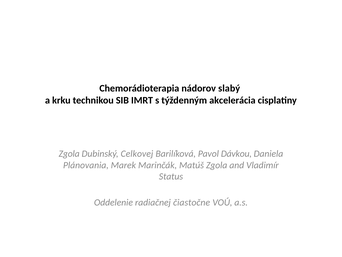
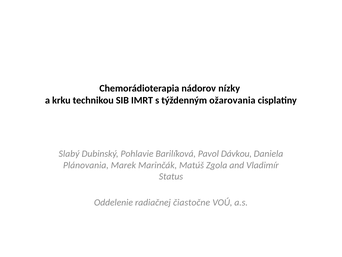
slabý: slabý -> nízky (229, 88)
akcelerácia: akcelerácia -> ožarovania (232, 100)
Zgola: Zgola -> Slabý (69, 153)
Celkovej: Celkovej -> Pohlavie (137, 153)
